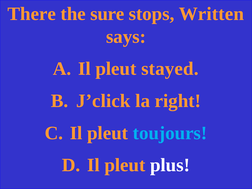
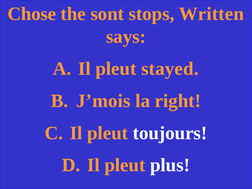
There: There -> Chose (32, 14)
sure: sure -> sont (107, 14)
J’click: J’click -> J’mois (103, 101)
toujours colour: light blue -> white (170, 133)
